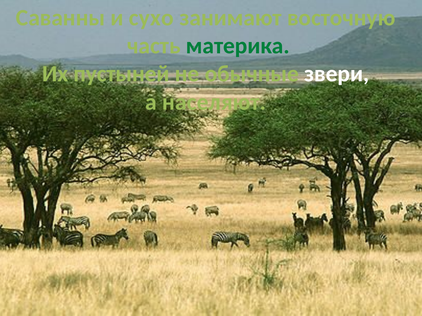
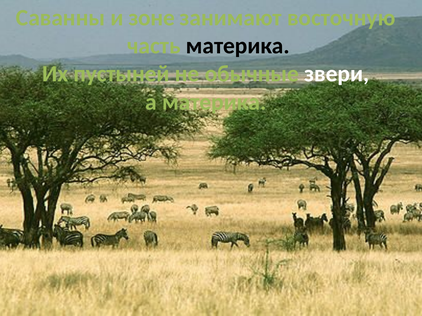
сухо: сухо -> зоне (152, 18)
материка colour: green -> black (238, 46)
а населяют: населяют -> материка (214, 102)
